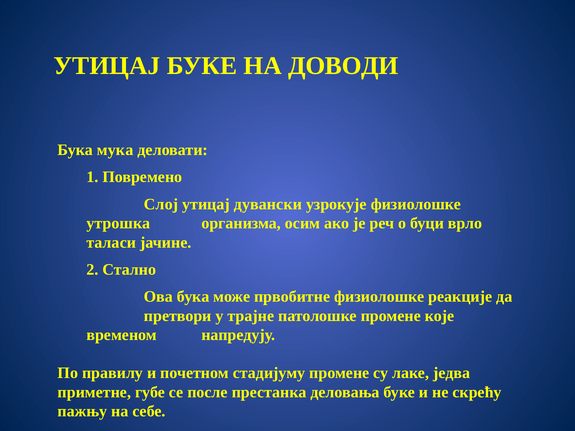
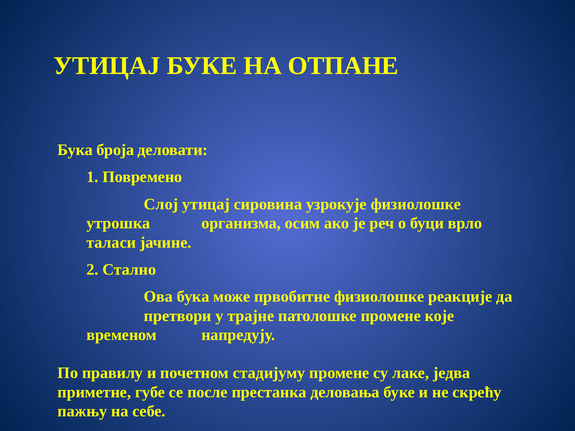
ДОВОДИ: ДОВОДИ -> ОТПАНЕ (343, 66)
мука: мука -> броја (115, 150)
дувански: дувански -> сировина (268, 204)
